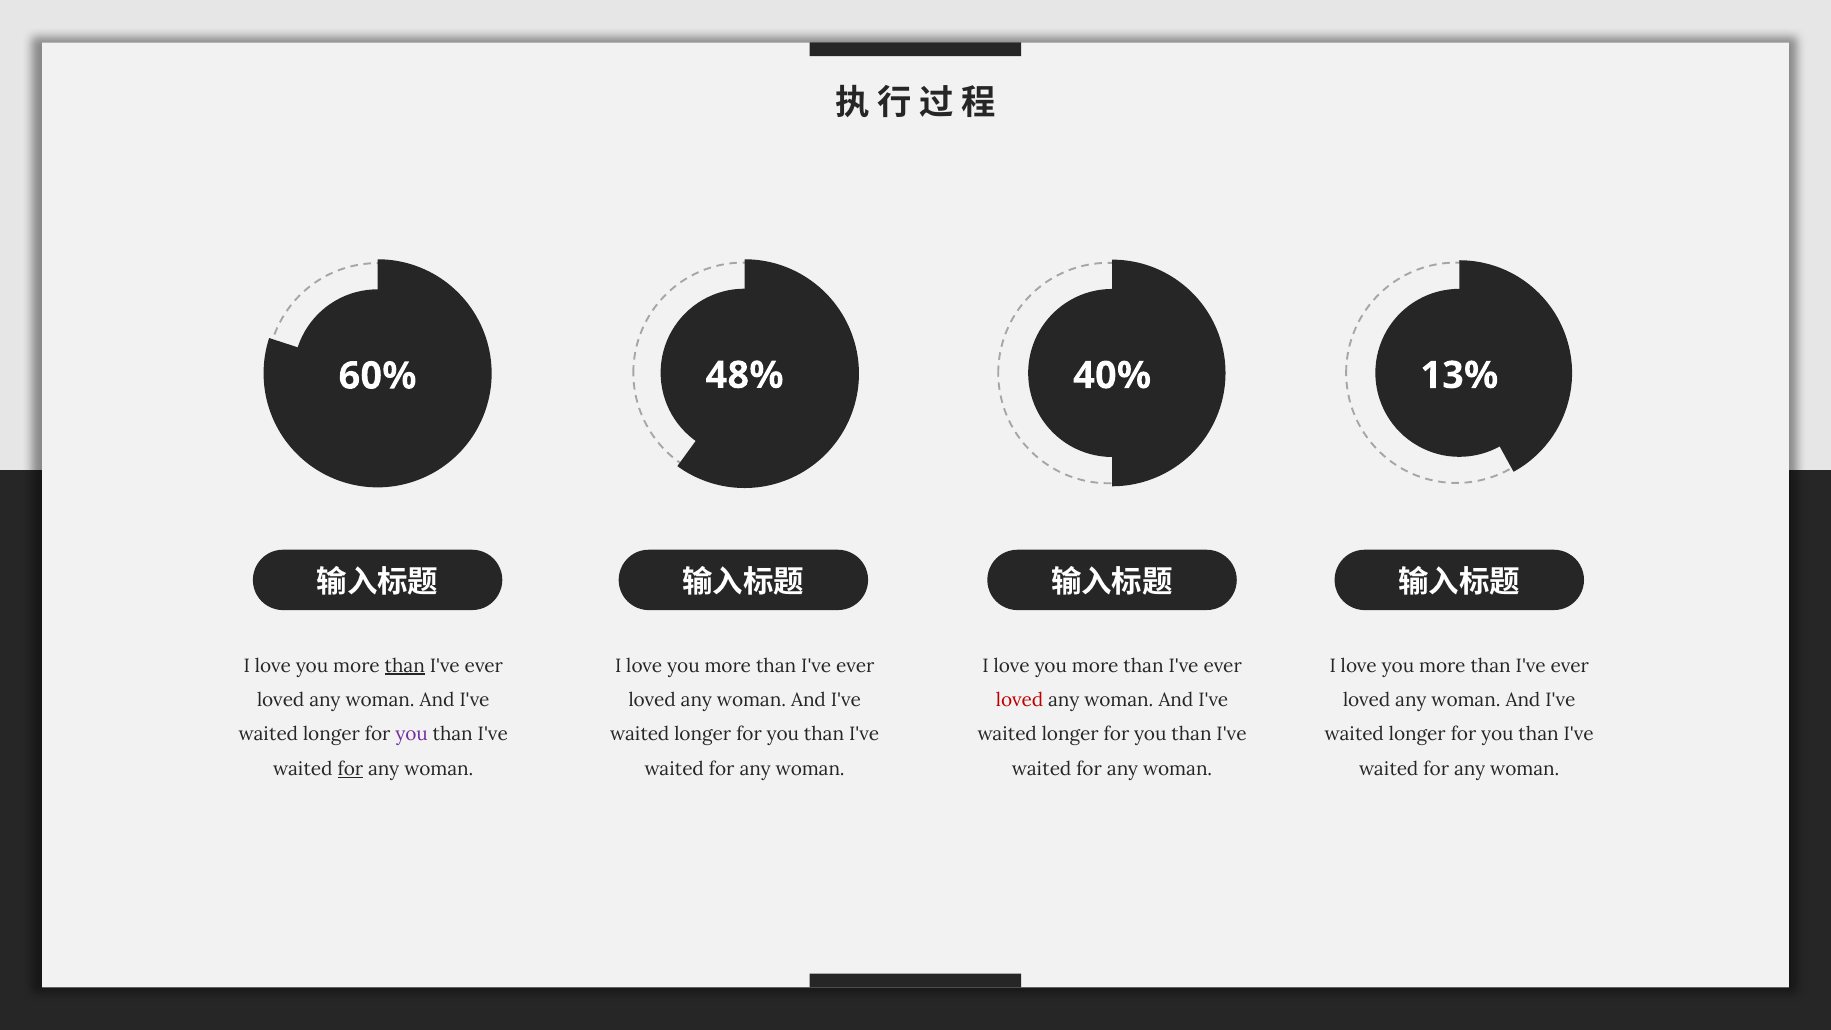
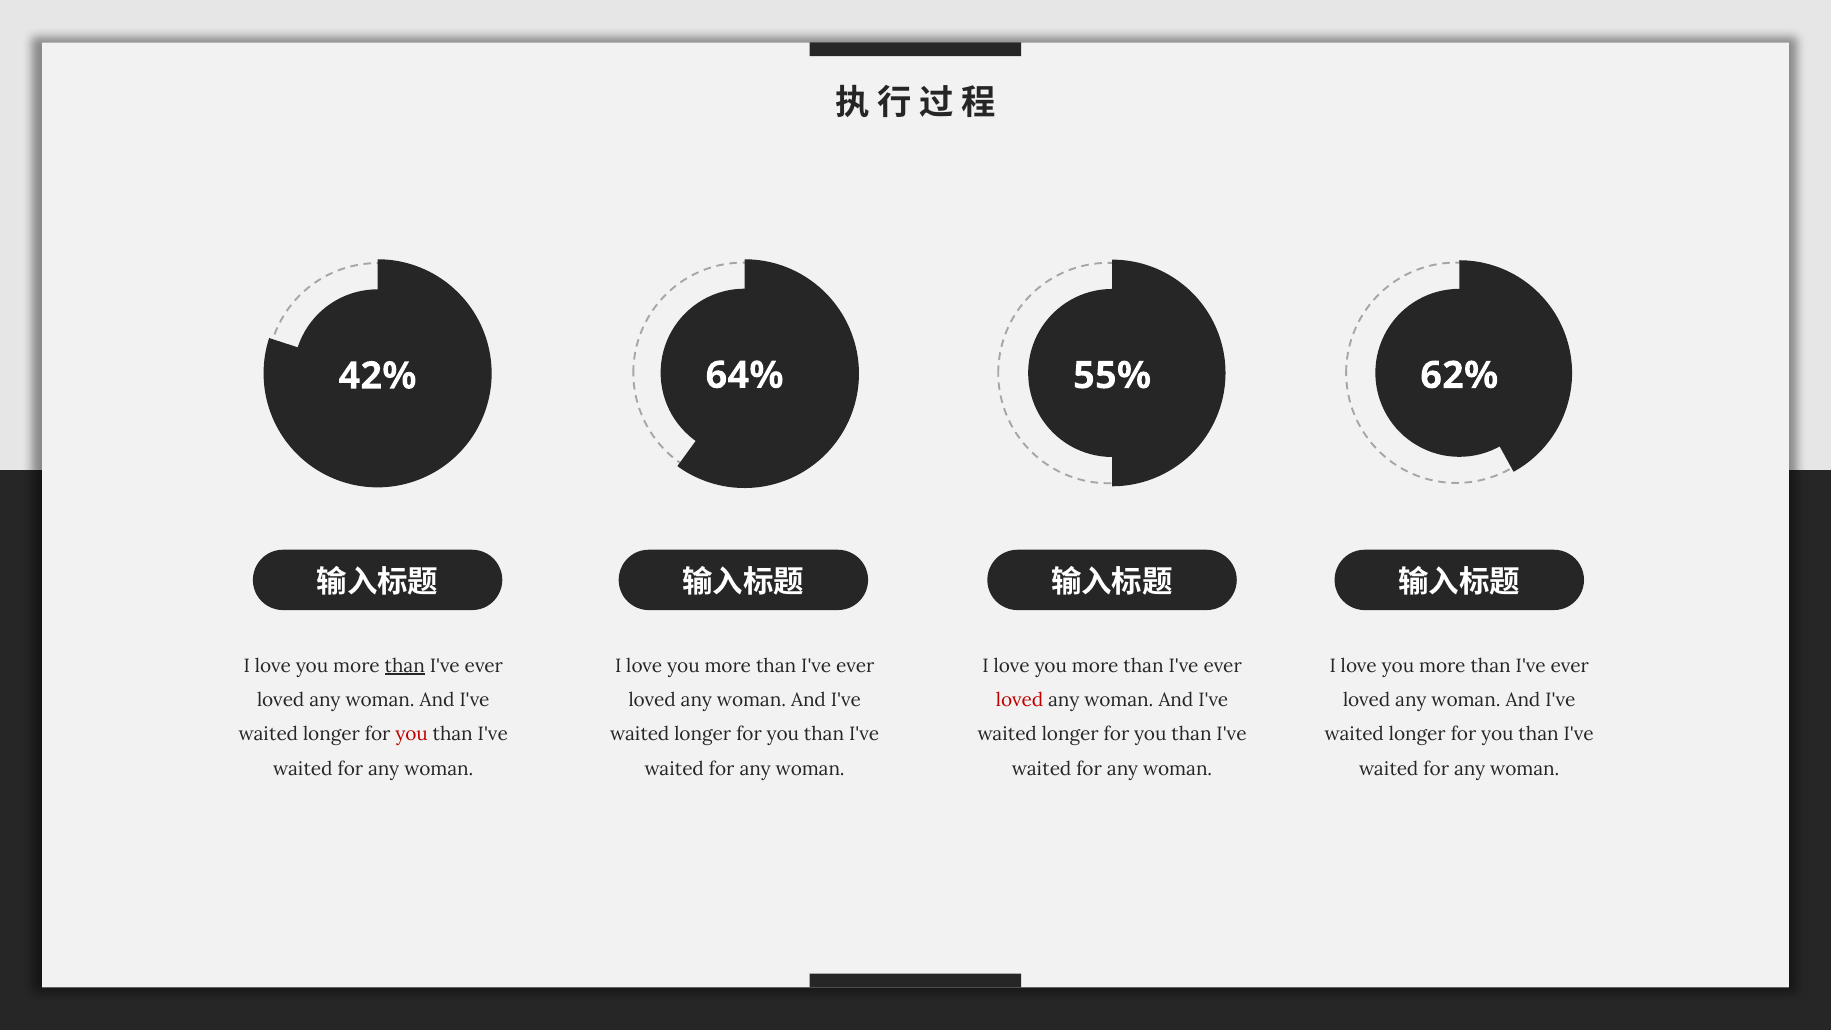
48%: 48% -> 64% (745, 375)
13%: 13% -> 62% (1459, 375)
40%: 40% -> 55% (1112, 376)
60%: 60% -> 42% (378, 376)
you colour: purple -> red (412, 735)
for underline: present -> none (350, 769)
